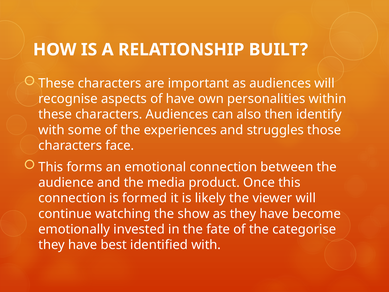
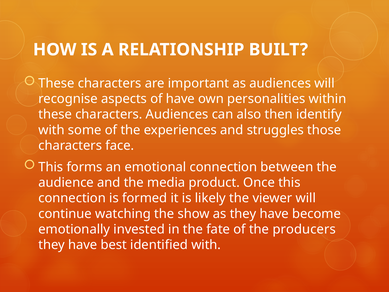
categorise: categorise -> producers (304, 229)
